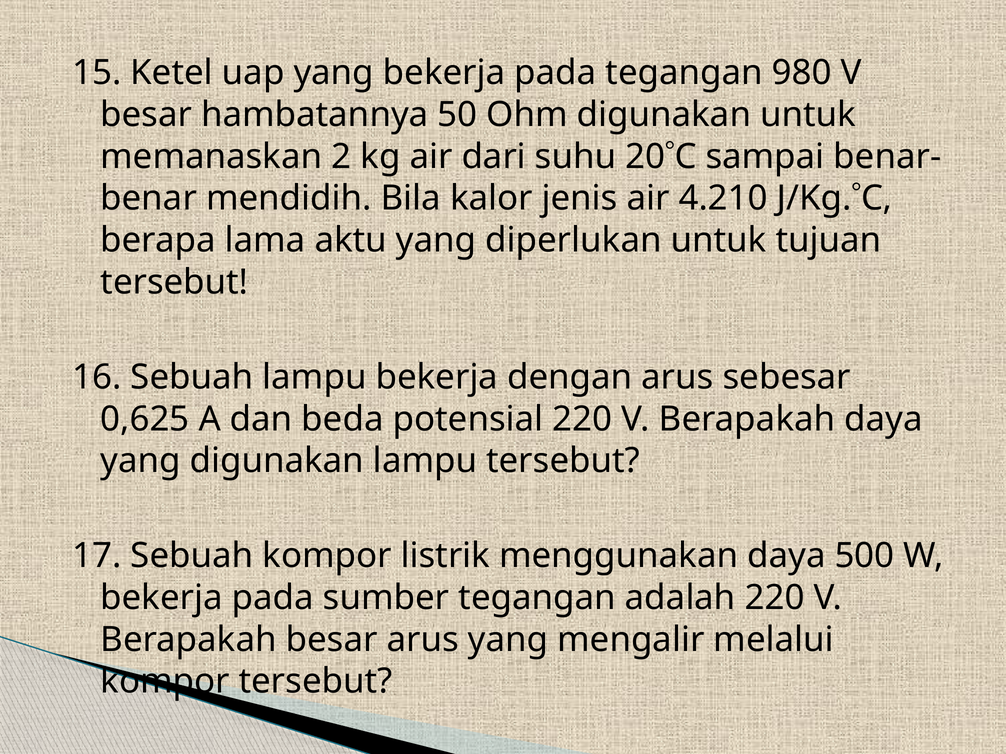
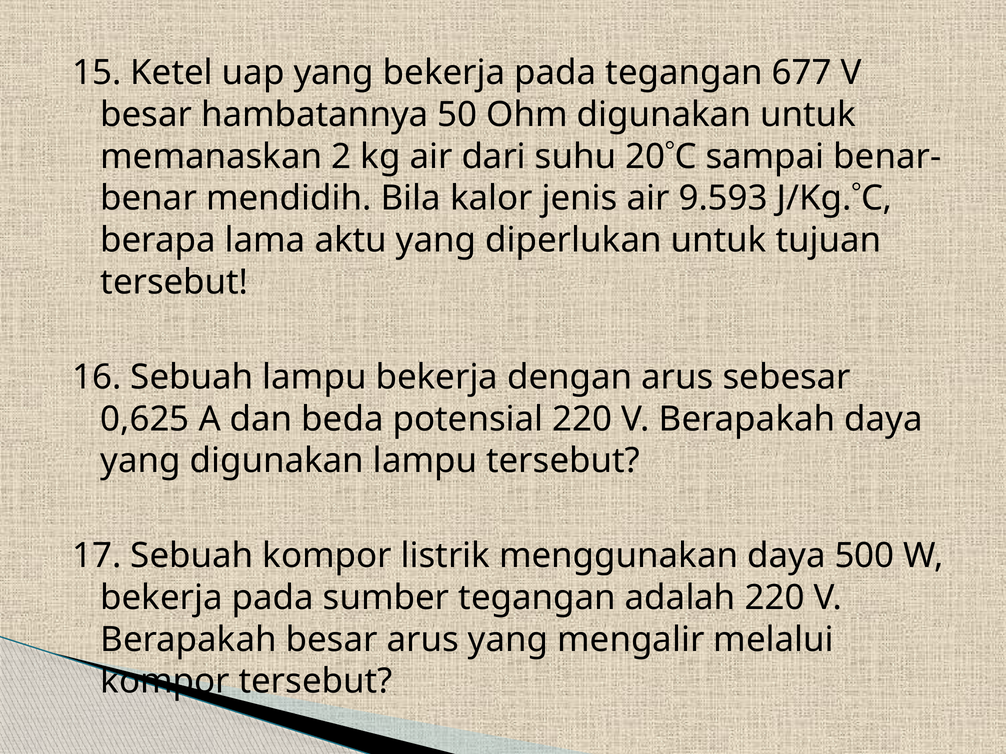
980: 980 -> 677 (802, 73)
4.210: 4.210 -> 9.593 (723, 199)
